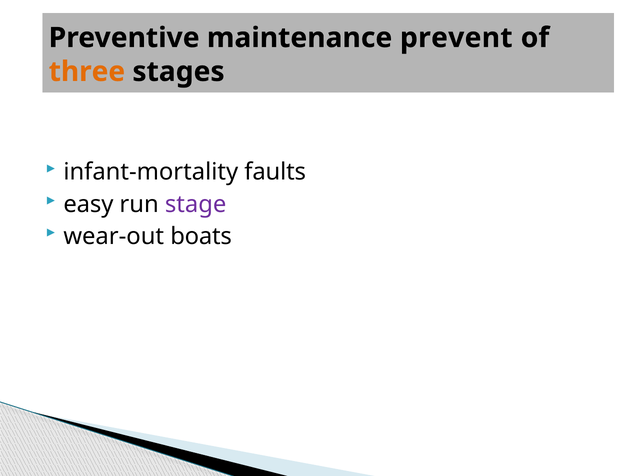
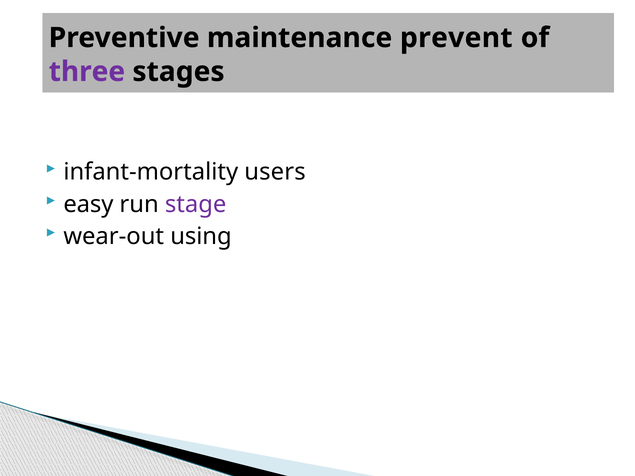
three colour: orange -> purple (87, 72)
faults: faults -> users (275, 172)
boats: boats -> using (201, 236)
